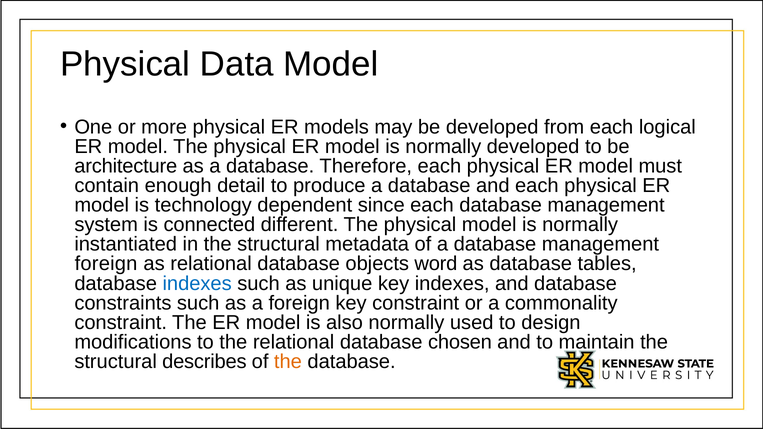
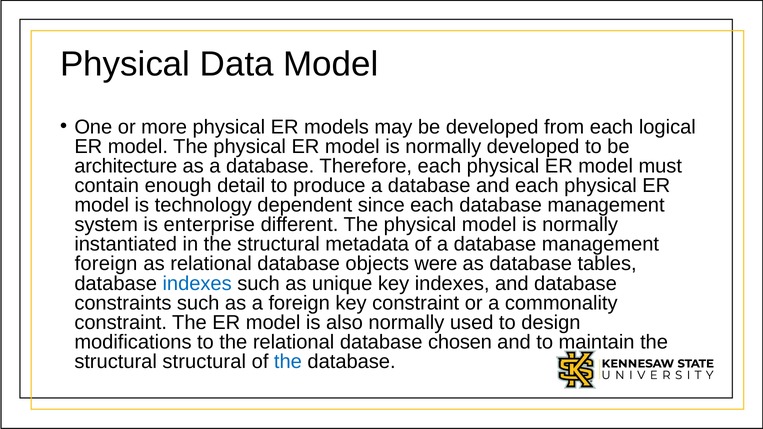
connected: connected -> enterprise (209, 225)
word: word -> were (436, 264)
structural describes: describes -> structural (204, 362)
the colour: orange -> blue (288, 362)
